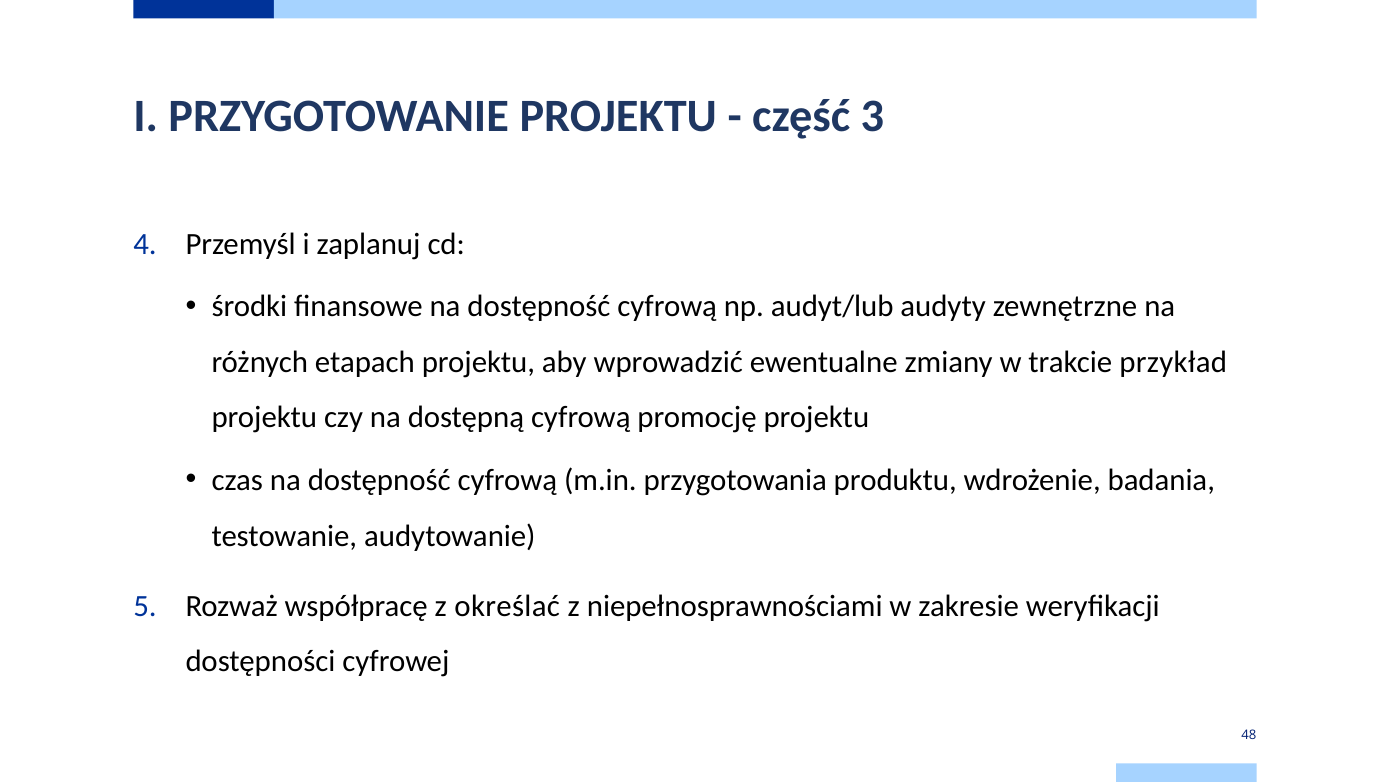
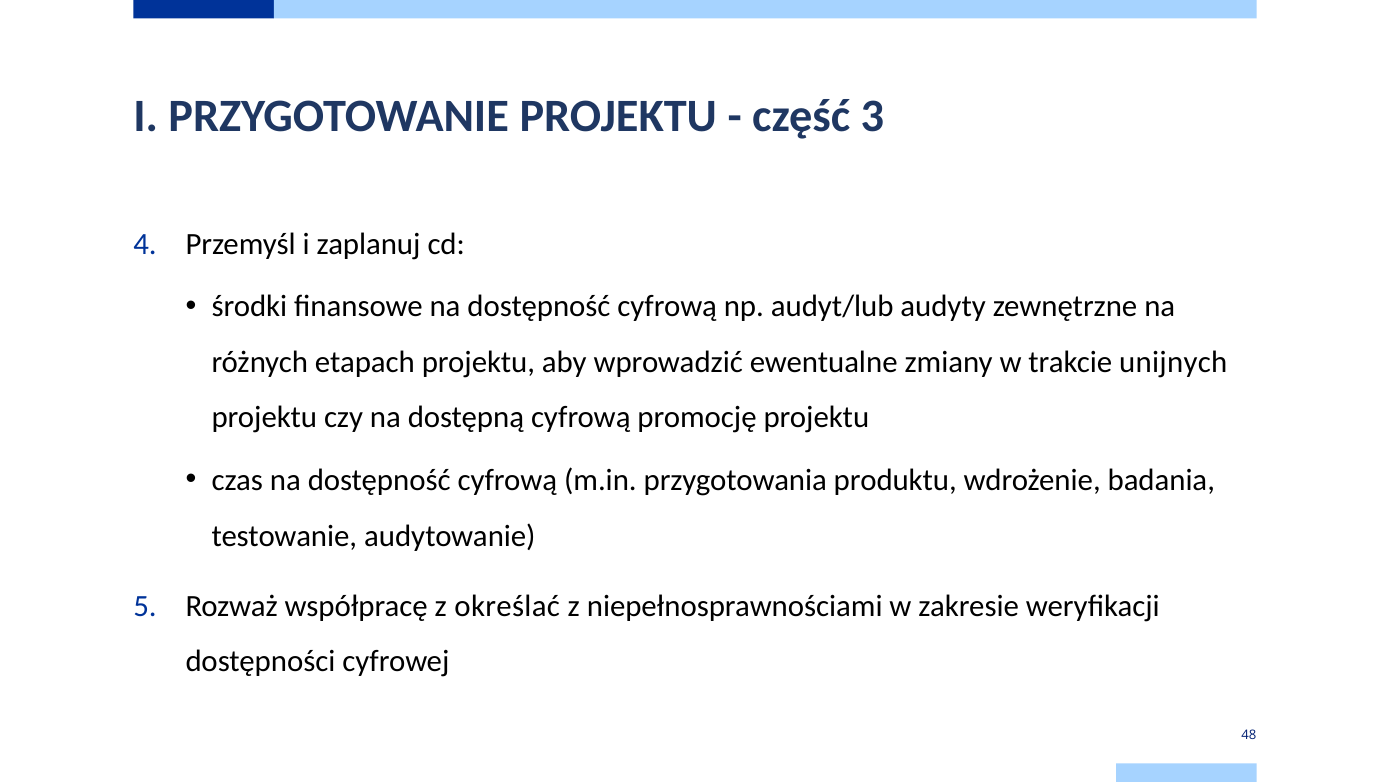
przykład: przykład -> unijnych (1173, 362)
